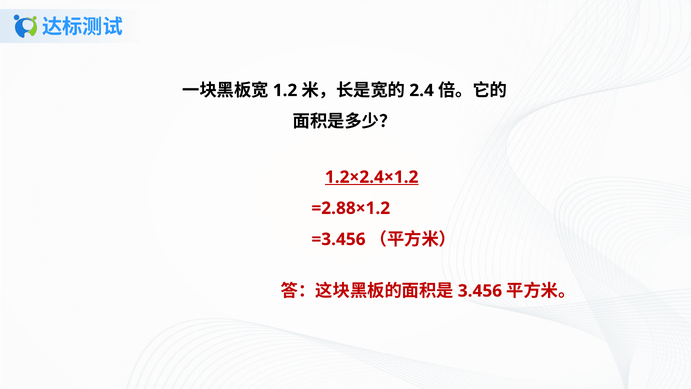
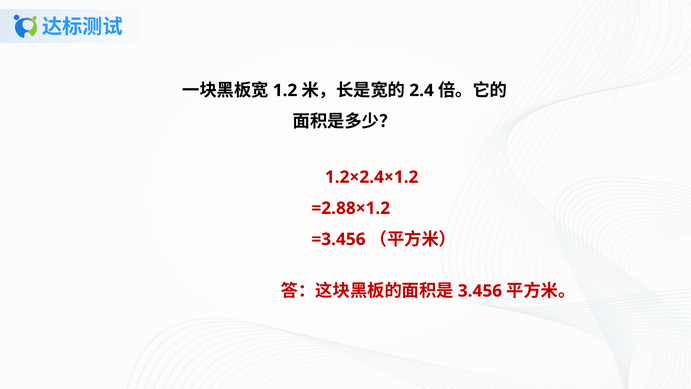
1.2×2.4×1.2 underline: present -> none (372, 177)
